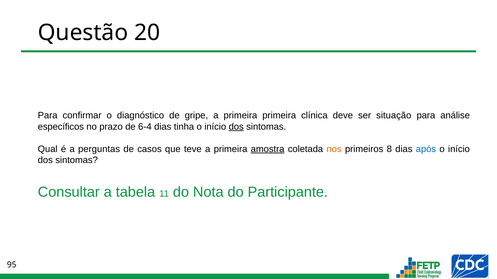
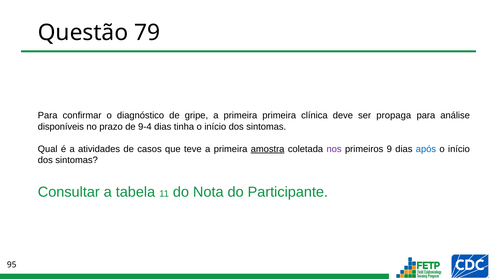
20: 20 -> 79 (147, 33)
situação: situação -> propaga (394, 116)
específicos: específicos -> disponíveis (61, 127)
6-4: 6-4 -> 9-4 (145, 127)
dos underline: present -> none (236, 127)
perguntas: perguntas -> atividades (99, 149)
nos colour: orange -> purple (334, 149)
8: 8 -> 9 (389, 149)
